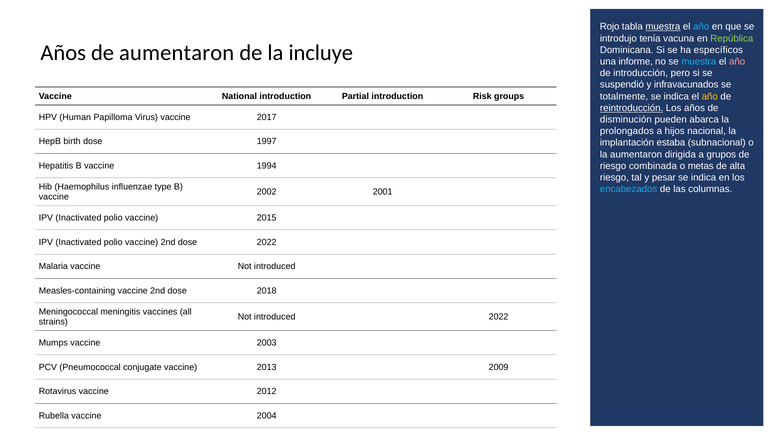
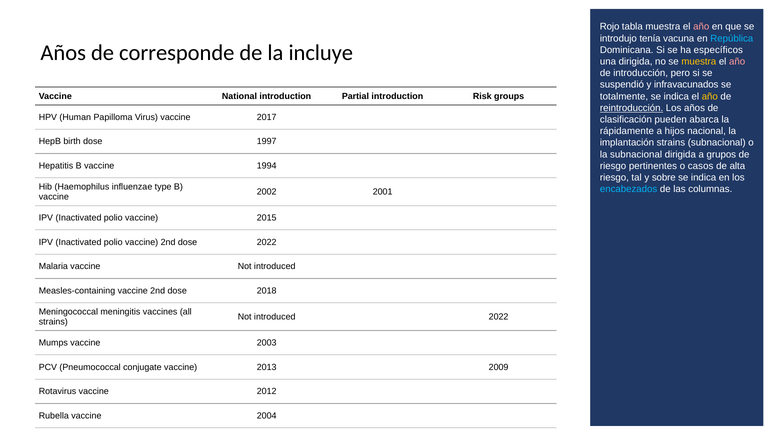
muestra underline: present -> none (663, 27)
año colour: light blue -> pink (701, 27)
República colour: light green -> light blue (732, 38)
de aumentaron: aumentaron -> corresponde (177, 53)
una informe: informe -> dirigida (636, 61)
muestra colour: light blue -> yellow (699, 61)
disminución: disminución -> clasificación (626, 119)
prolongados: prolongados -> rápidamente (627, 131)
implantación estaba: estaba -> strains (671, 143)
la aumentaron: aumentaron -> subnacional (636, 154)
combinada: combinada -> pertinentes (653, 166)
metas: metas -> casos (701, 166)
pesar: pesar -> sobre (664, 177)
